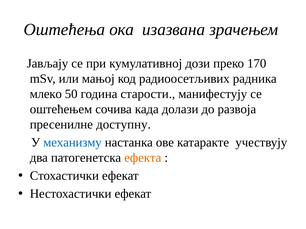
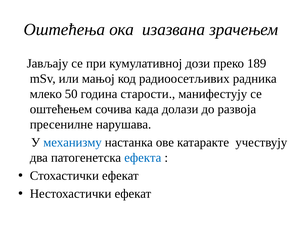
170: 170 -> 189 (257, 64)
доступну: доступну -> нарушава (124, 125)
ефекта colour: orange -> blue (143, 158)
